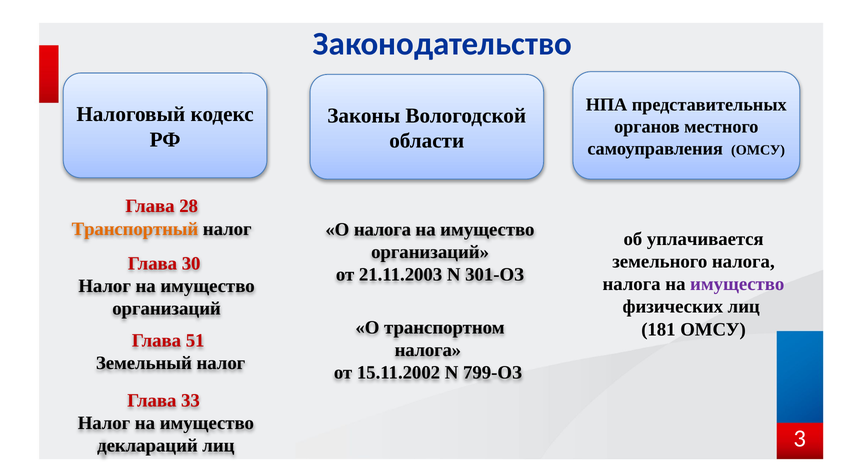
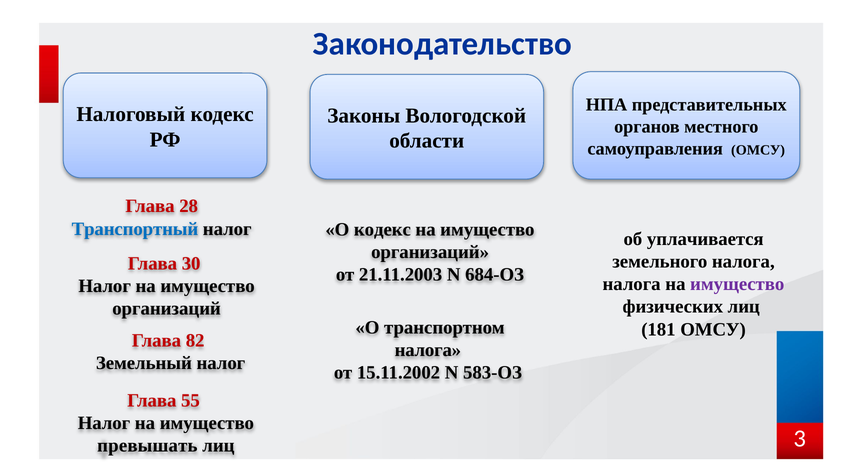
Транспортный colour: orange -> blue (135, 229)
О налога: налога -> кодекс (382, 230)
301-ОЗ: 301-ОЗ -> 684-ОЗ (495, 275)
51: 51 -> 82 (195, 341)
799-ОЗ: 799-ОЗ -> 583-ОЗ (493, 373)
33: 33 -> 55 (191, 401)
деклараций: деклараций -> превышать (147, 446)
